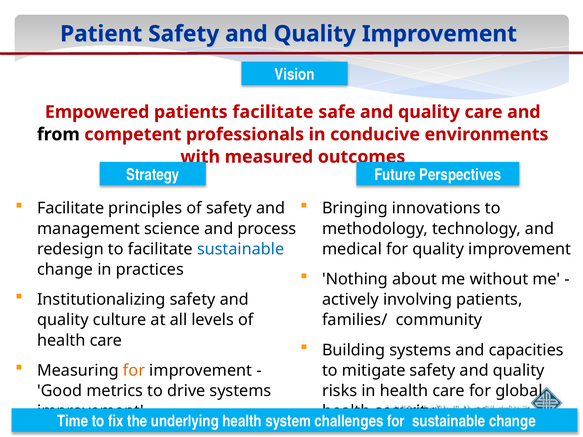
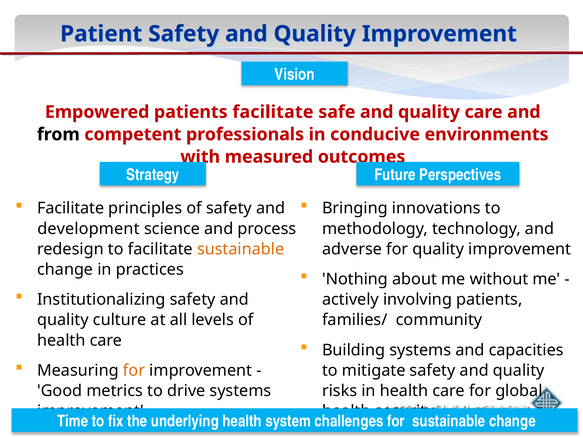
management: management -> development (88, 229)
sustainable colour: blue -> orange (241, 249)
medical: medical -> adverse (352, 249)
